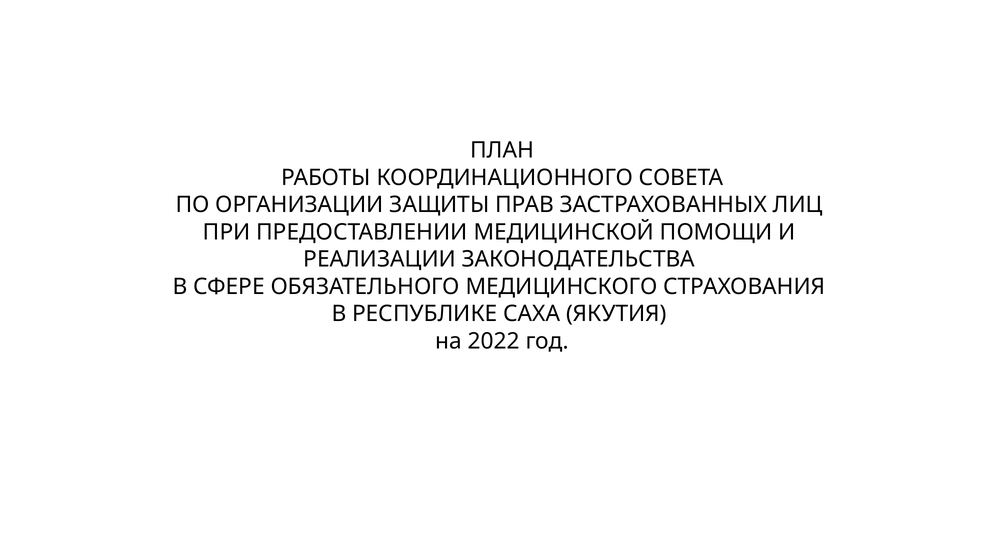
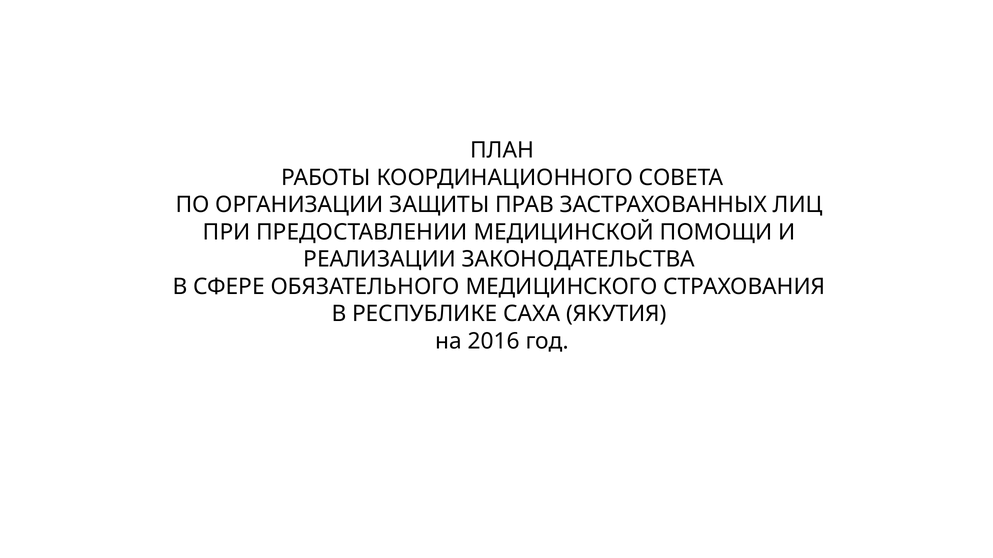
2022: 2022 -> 2016 (494, 341)
